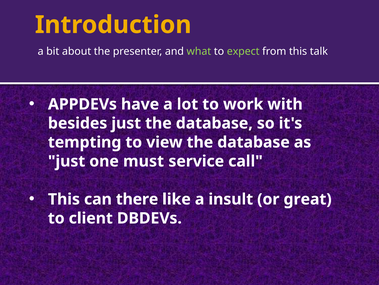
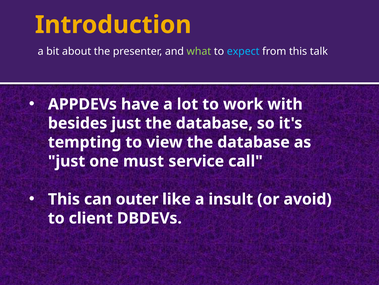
expect colour: light green -> light blue (243, 51)
there: there -> outer (137, 199)
great: great -> avoid (308, 199)
